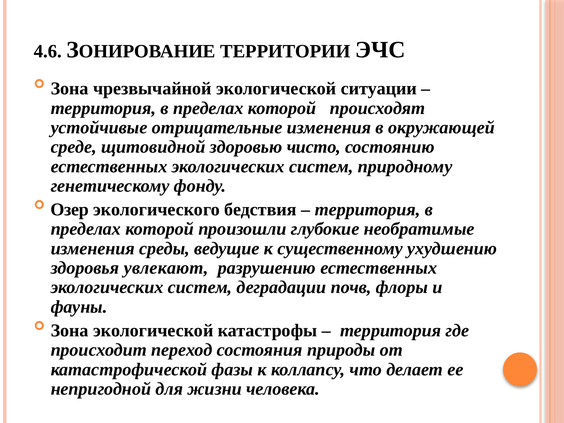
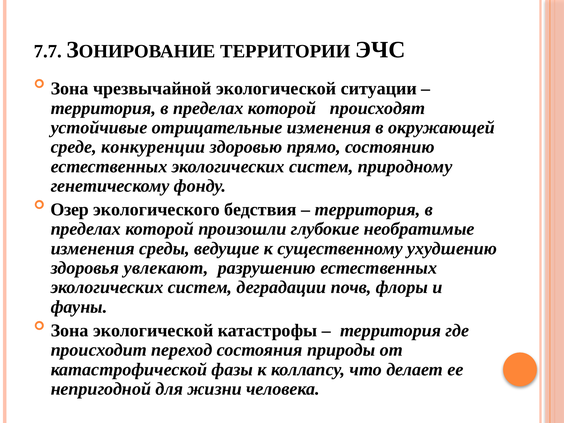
4.6: 4.6 -> 7.7 (48, 51)
щитовидной: щитовидной -> конкуренции (153, 147)
чисто: чисто -> прямо (314, 147)
